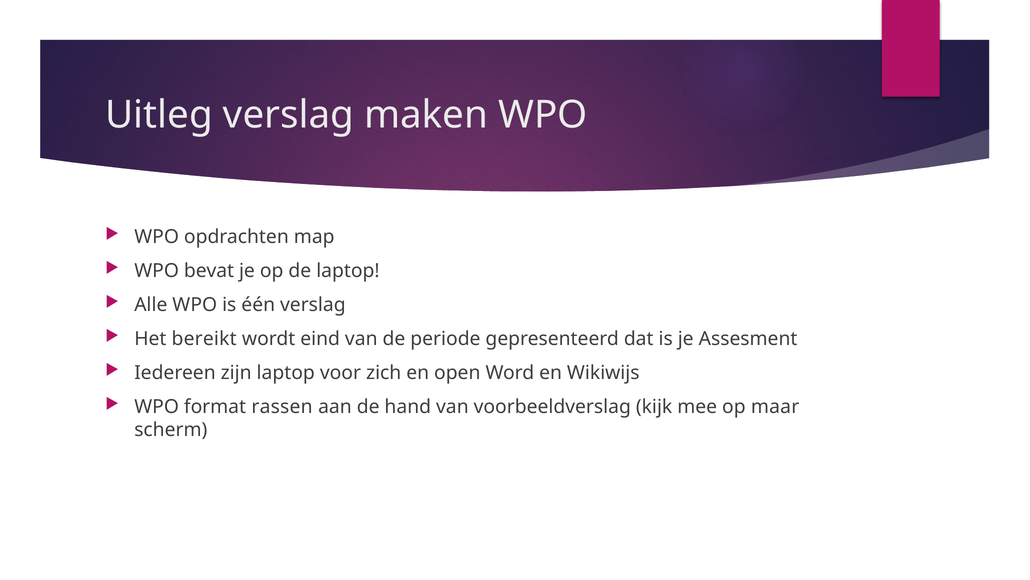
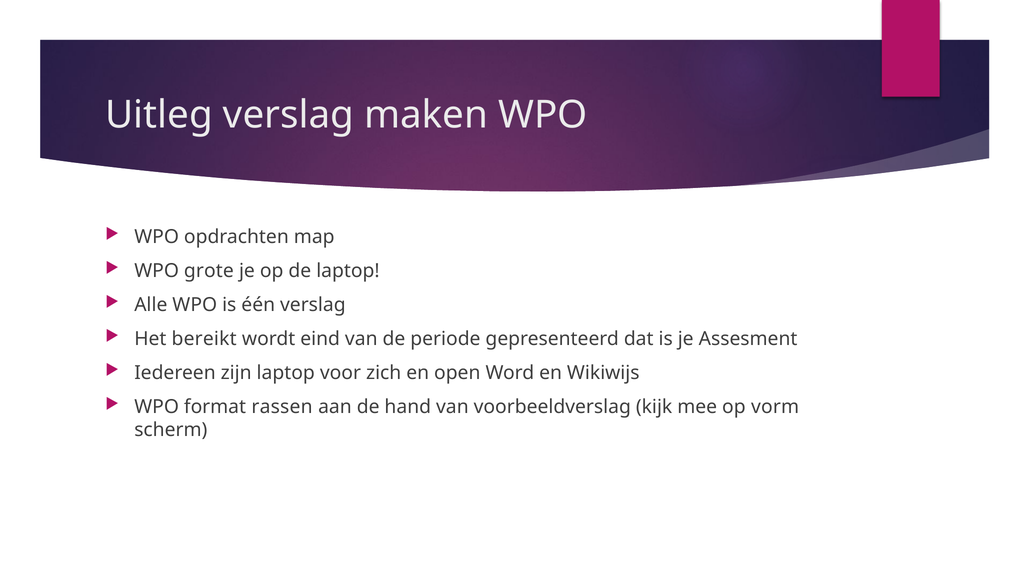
bevat: bevat -> grote (209, 271)
maar: maar -> vorm (775, 406)
